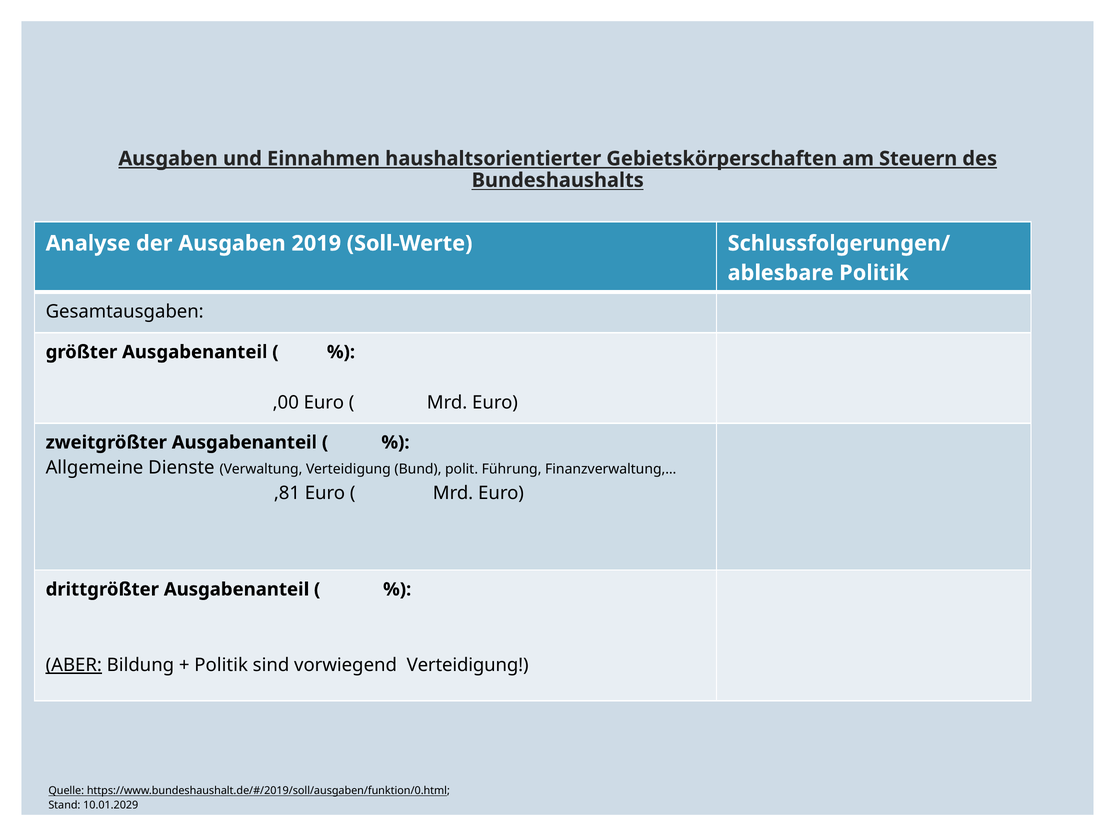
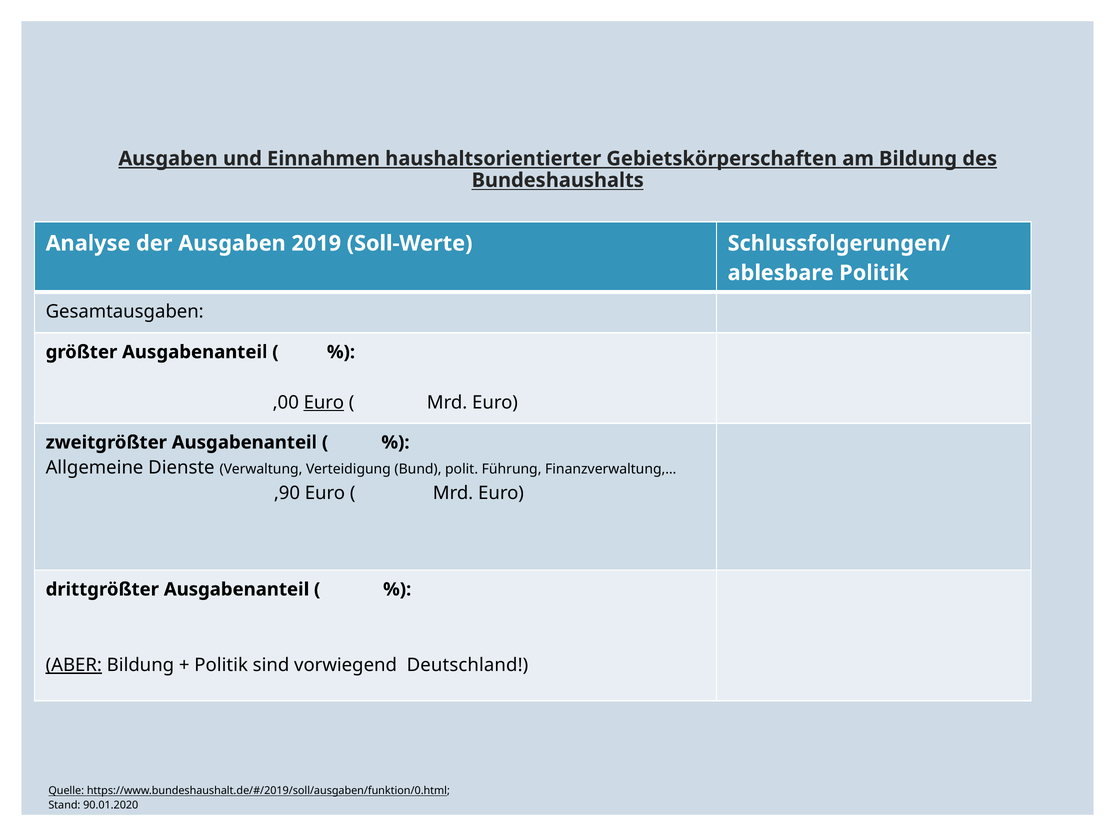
am Steuern: Steuern -> Bildung (918, 159)
Euro underline: none -> present (324, 403)
,81: ,81 -> ,90 (287, 493)
vorwiegend Verteidigung: Verteidigung -> Deutschland (467, 665)
10.01.2029: 10.01.2029 -> 90.01.2020 (111, 805)
